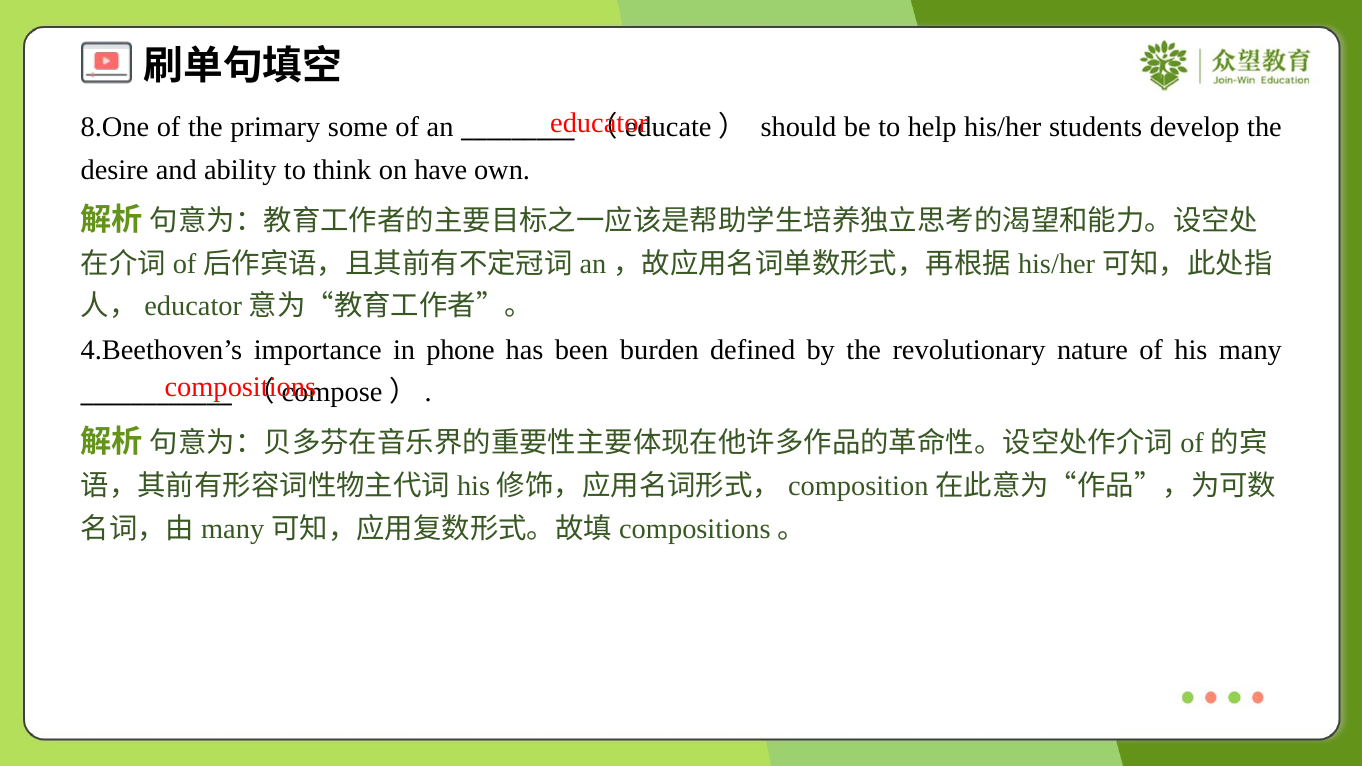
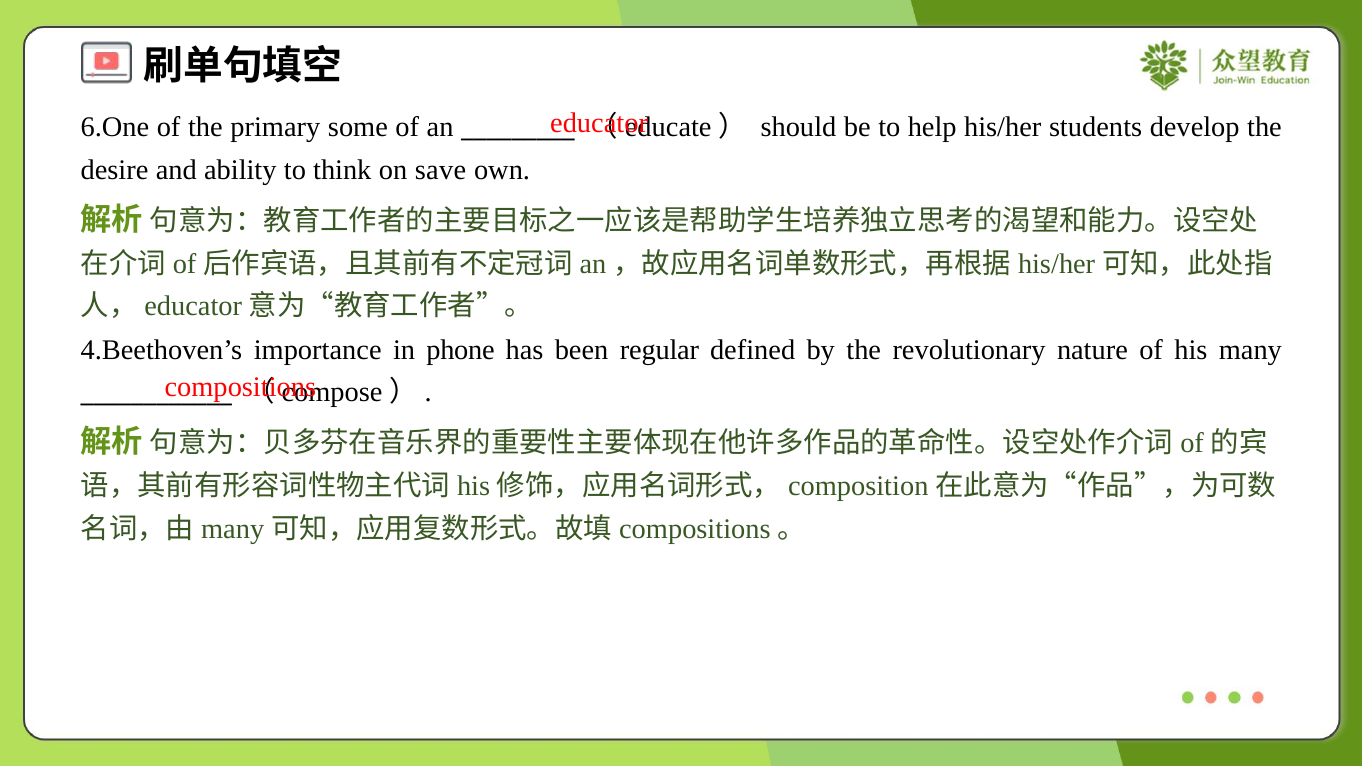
8.One: 8.One -> 6.One (115, 128)
have: have -> save (441, 170)
burden: burden -> regular (659, 350)
